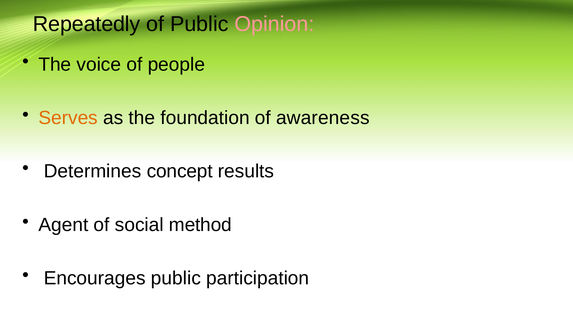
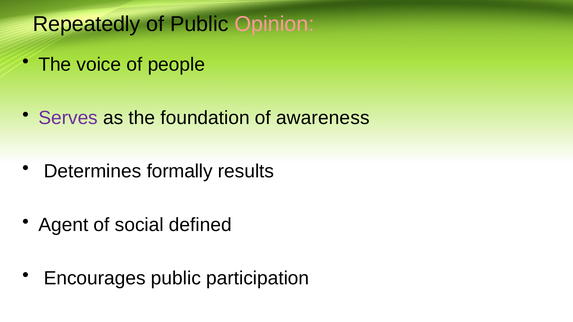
Serves colour: orange -> purple (68, 118)
concept: concept -> formally (180, 172)
method: method -> defined (200, 225)
